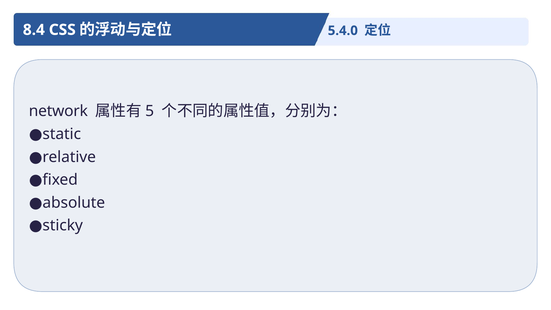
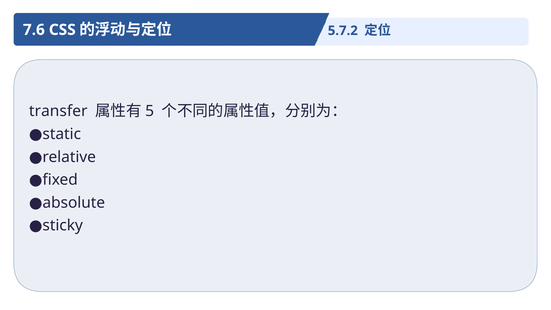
8.4: 8.4 -> 7.6 (34, 30)
5.4.0: 5.4.0 -> 5.7.2 (343, 31)
network: network -> transfer (58, 111)
